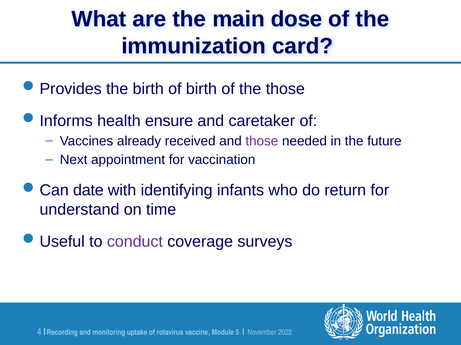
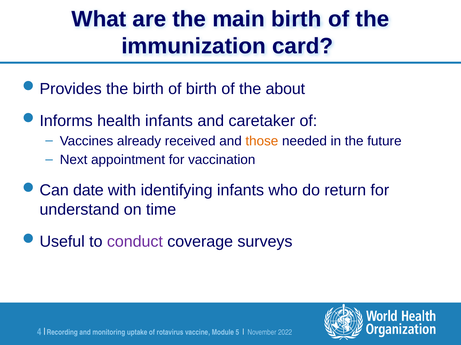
main dose: dose -> birth (296, 19)
the those: those -> about (285, 89)
health ensure: ensure -> infants (169, 121)
those colour: purple -> orange (262, 141)
